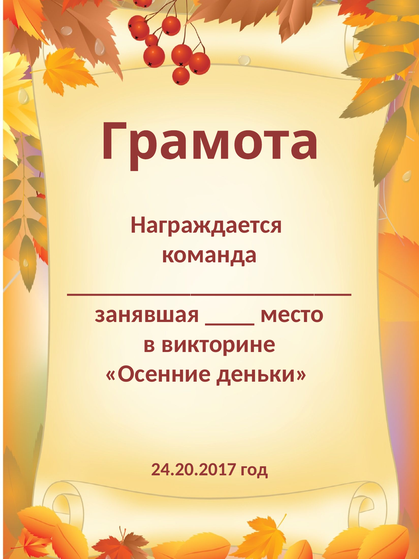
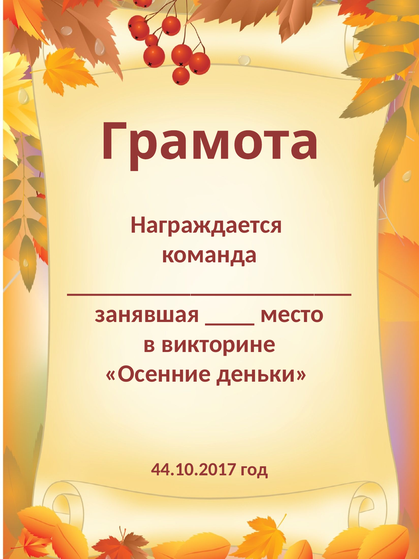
24.20.2017: 24.20.2017 -> 44.10.2017 (194, 469)
